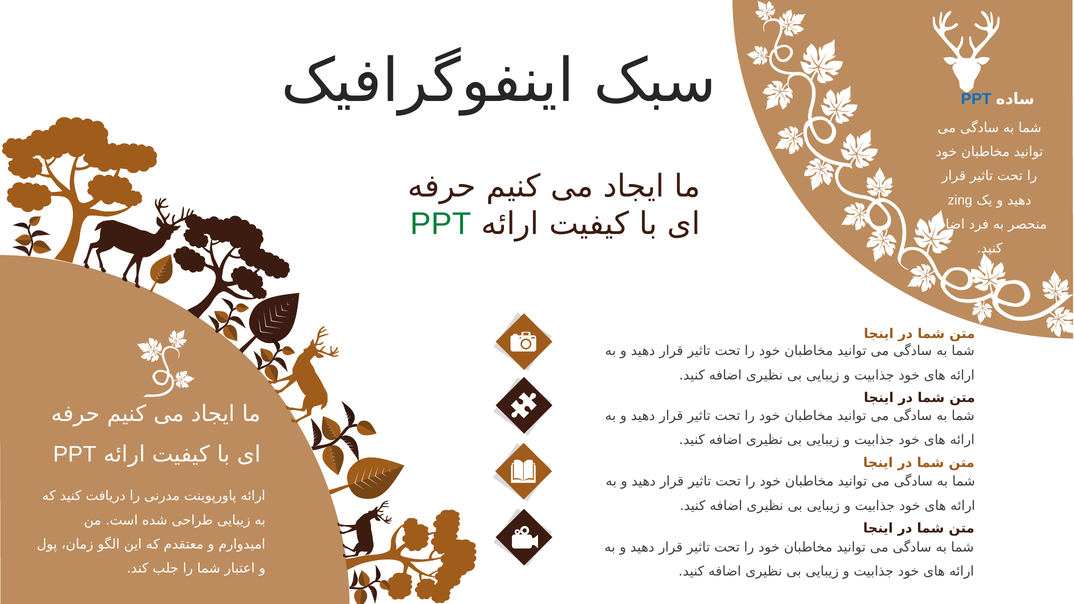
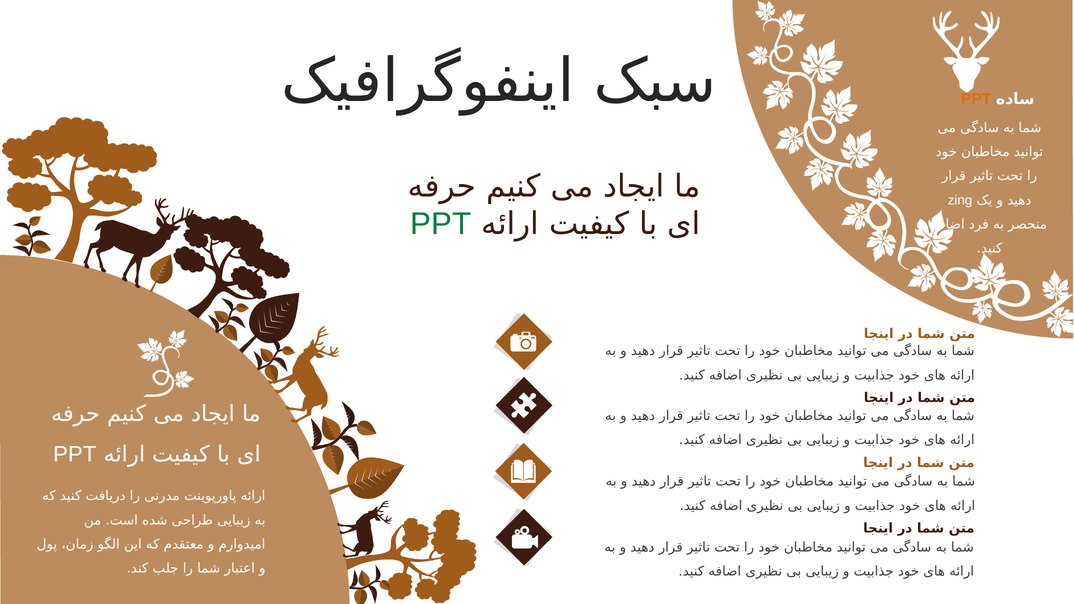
PPT colour: blue -> orange (976, 99)
